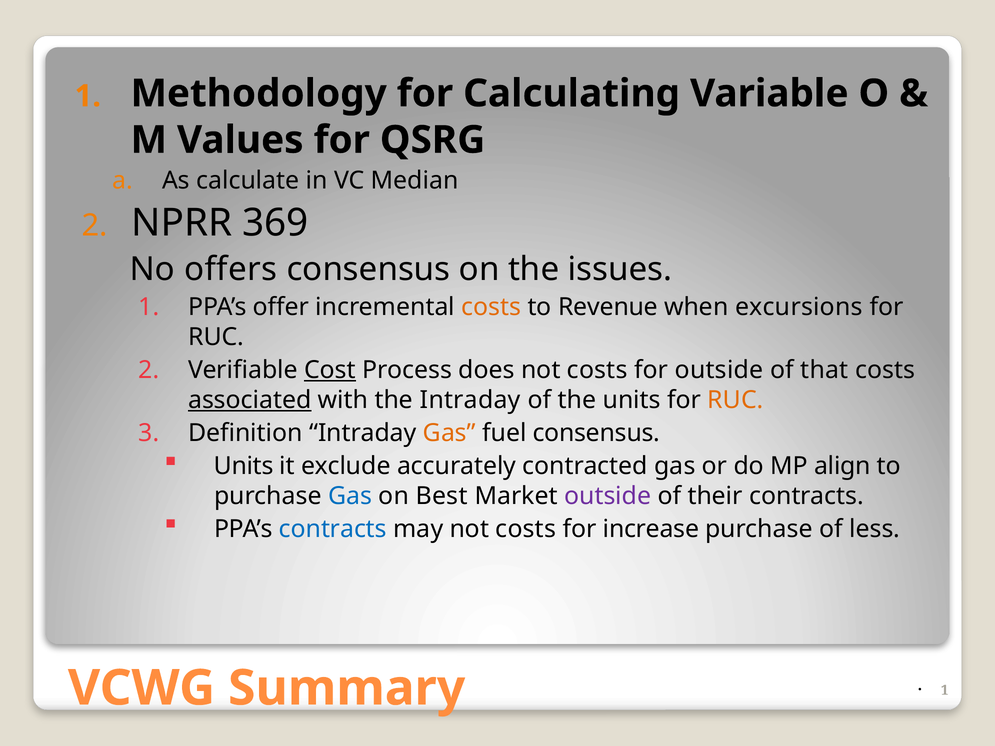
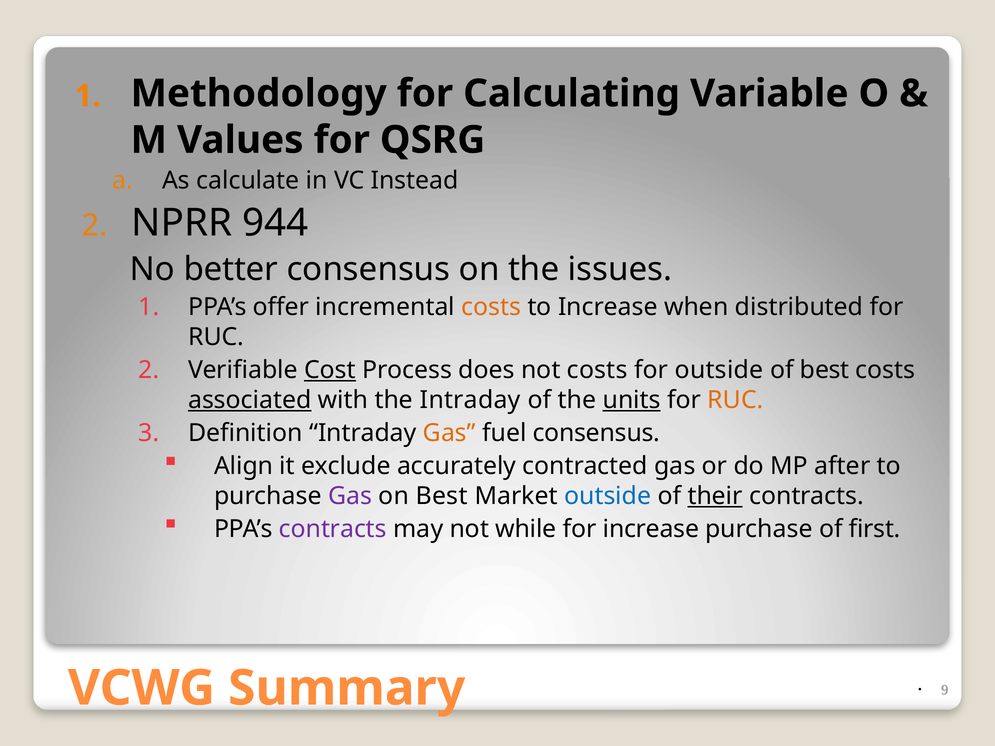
Median: Median -> Instead (415, 181)
369: 369 -> 944 (275, 223)
offers: offers -> better (231, 269)
to Revenue: Revenue -> Increase (608, 307)
excursions: excursions -> distributed (799, 307)
of that: that -> best (825, 370)
units underline: none -> present (632, 400)
Units: Units -> Align (244, 466)
align: align -> after (842, 466)
Gas colour: blue -> purple (350, 496)
outside colour: purple -> blue (608, 496)
their underline: none -> present (715, 496)
contracts colour: blue -> purple (333, 529)
may not costs: costs -> while (526, 529)
less: less -> first (875, 529)
1: 1 -> 9 (945, 690)
